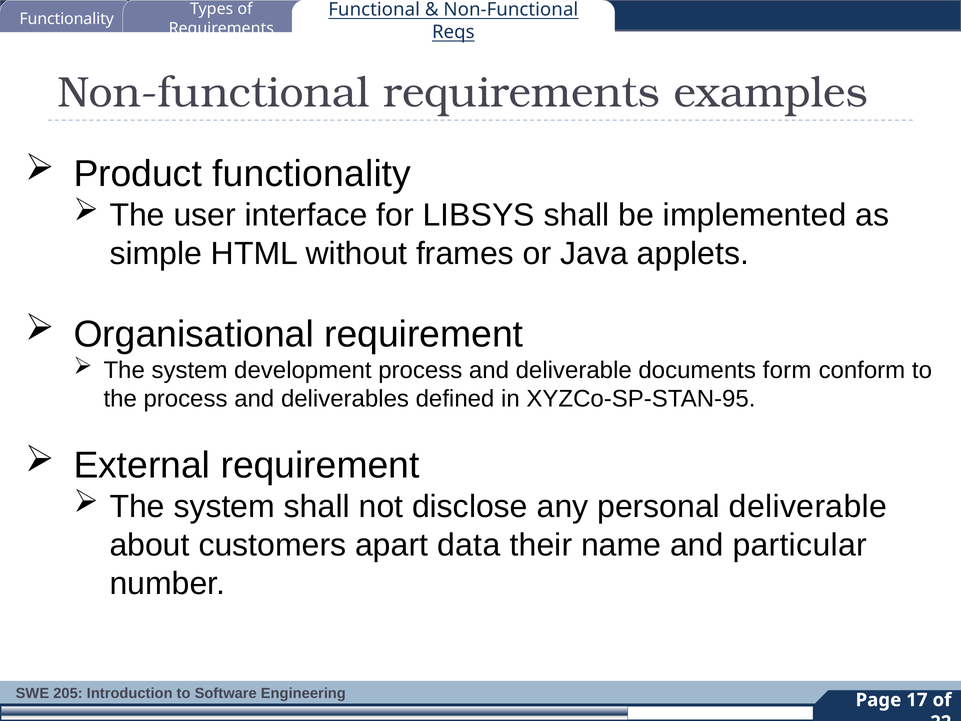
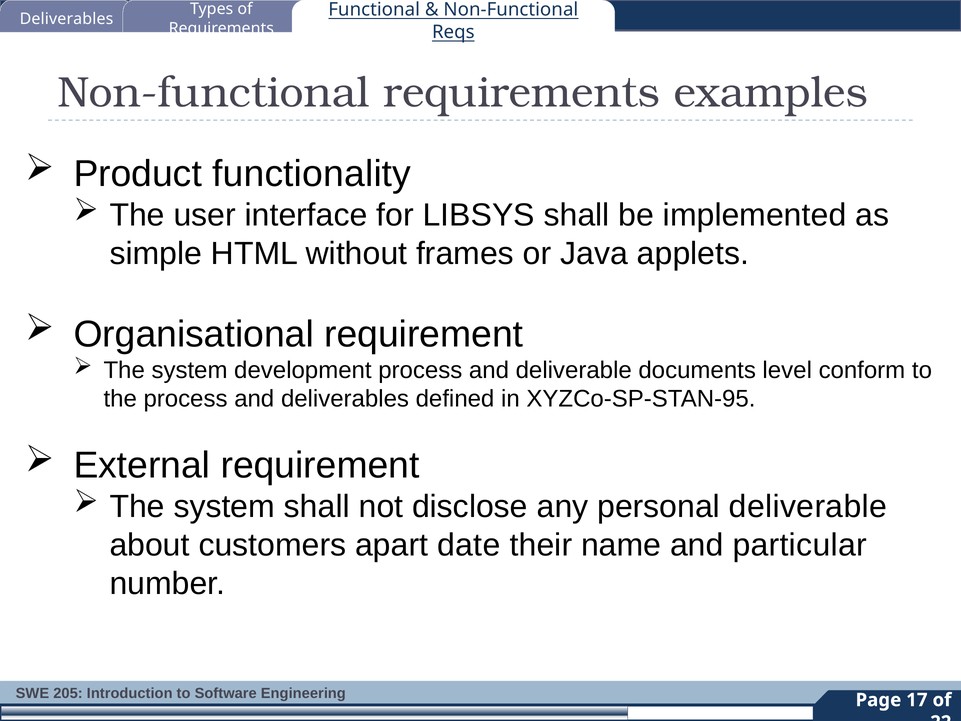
Functionality: Functionality -> Deliverables (67, 19)
form: form -> level (787, 370)
data: data -> date (469, 545)
